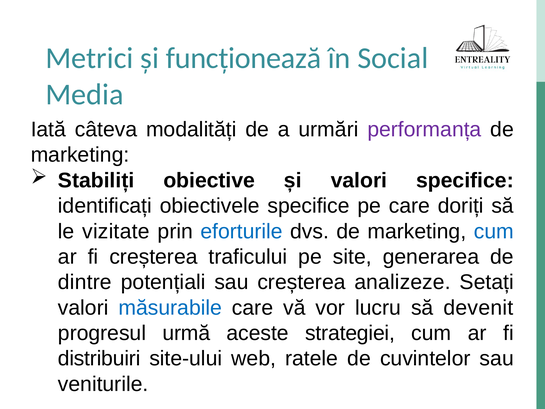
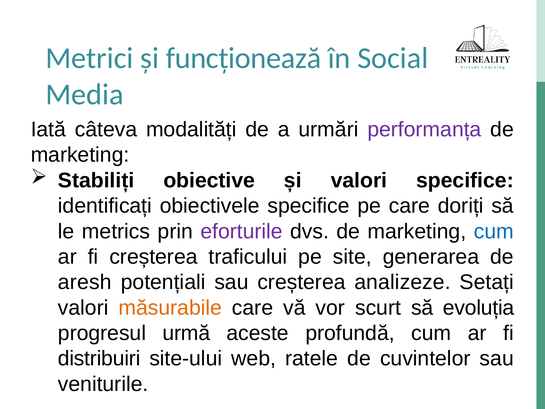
vizitate: vizitate -> metrics (116, 231)
eforturile colour: blue -> purple (242, 231)
dintre: dintre -> aresh (85, 282)
măsurabile colour: blue -> orange (170, 308)
lucru: lucru -> scurt (378, 308)
devenit: devenit -> evoluția (479, 308)
strategiei: strategiei -> profundă (350, 333)
